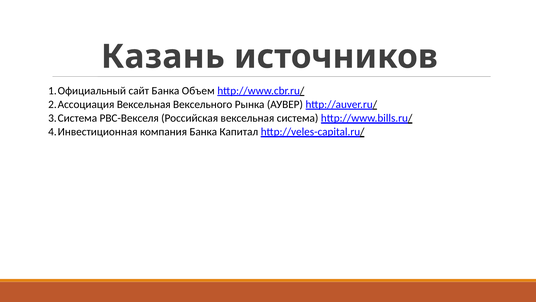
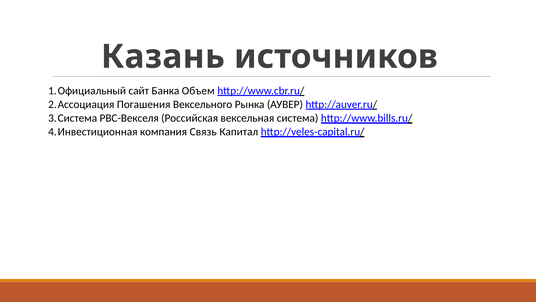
Вексельная: Вексельная -> Погашения (144, 104)
компания Банка: Банка -> Связь (203, 132)
